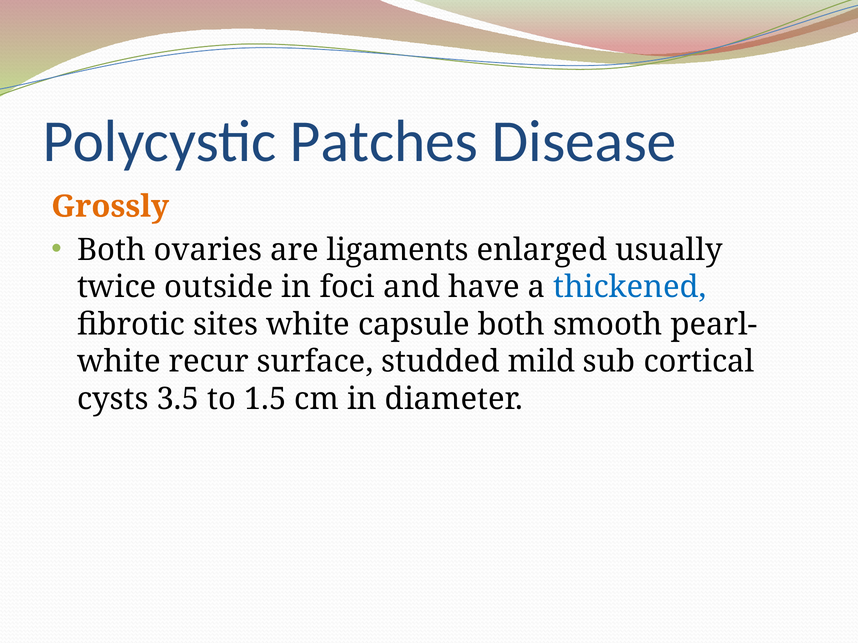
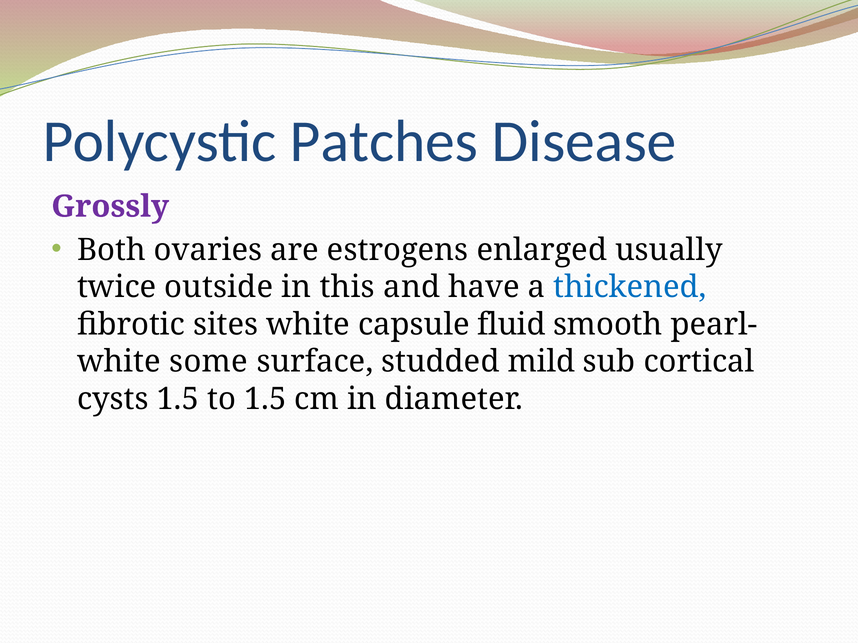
Grossly colour: orange -> purple (110, 207)
ligaments: ligaments -> estrogens (398, 250)
foci: foci -> this (347, 287)
capsule both: both -> fluid (511, 325)
recur: recur -> some (209, 362)
cysts 3.5: 3.5 -> 1.5 (178, 399)
